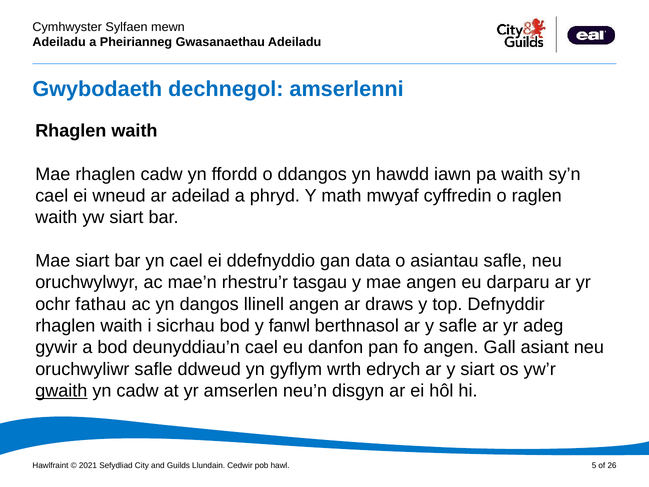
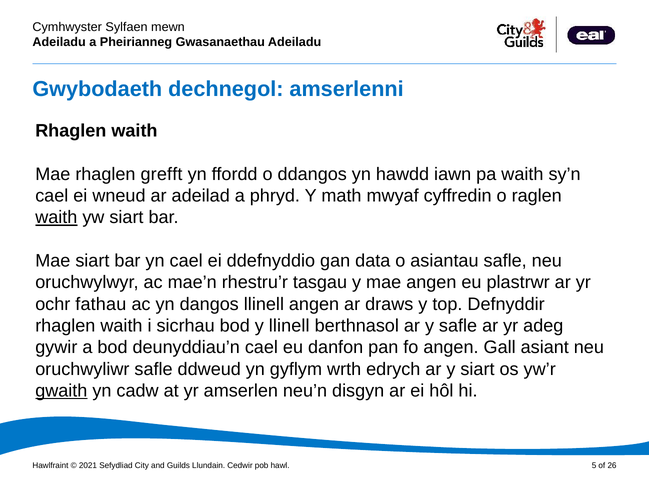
rhaglen cadw: cadw -> grefft (161, 174)
waith underline: none -> present (56, 217)
darparu: darparu -> plastrwr (518, 282)
y fanwl: fanwl -> llinell (289, 326)
